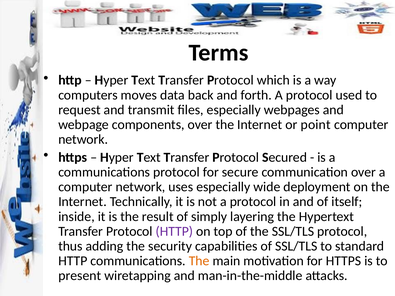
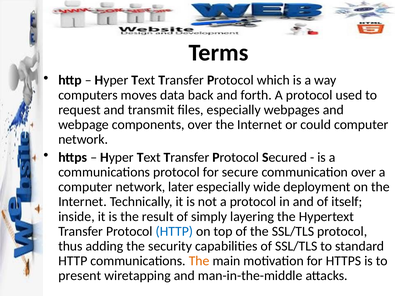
point: point -> could (316, 125)
uses: uses -> later (181, 187)
HTTP colour: purple -> blue (174, 231)
